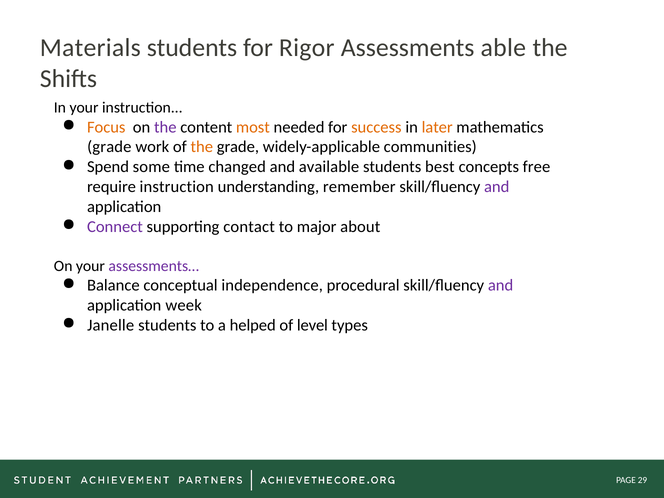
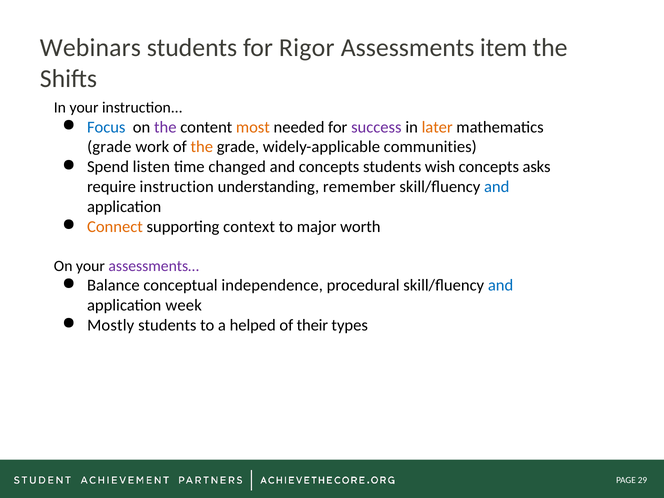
Materials: Materials -> Webinars (90, 48)
able: able -> item (504, 48)
Focus colour: orange -> blue (106, 127)
success colour: orange -> purple (376, 127)
some: some -> listen (151, 167)
and available: available -> concepts (329, 167)
best: best -> wish (440, 167)
free: free -> asks (537, 167)
and colour: purple -> blue (497, 187)
Connect colour: purple -> orange (115, 227)
contact: contact -> context (249, 227)
about: about -> worth (360, 227)
and colour: purple -> blue (501, 285)
Janelle: Janelle -> Mostly (111, 325)
level: level -> their (312, 325)
